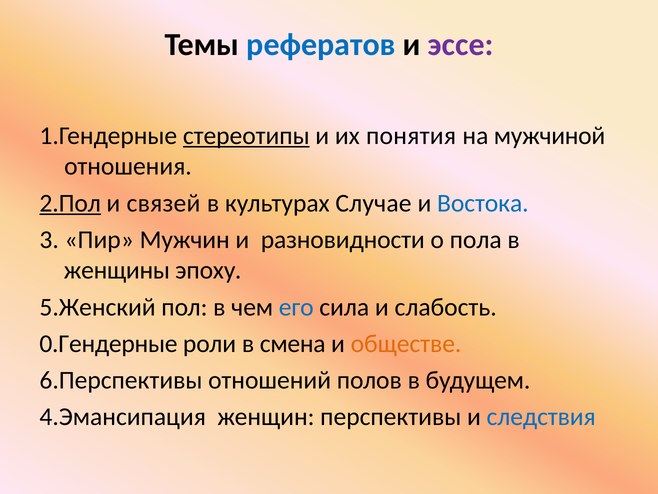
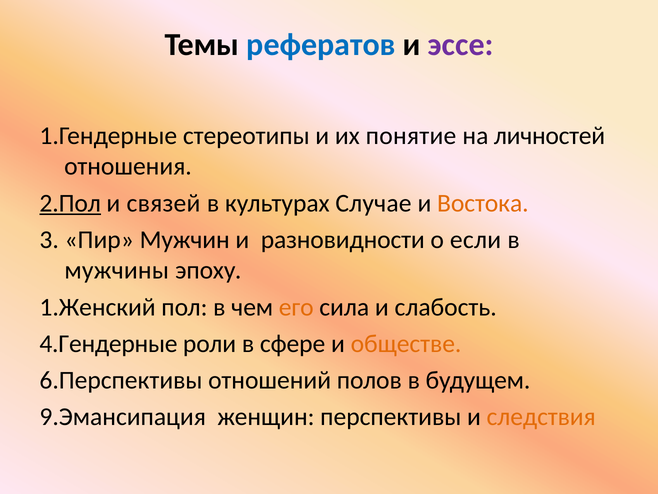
стереотипы underline: present -> none (246, 136)
понятия: понятия -> понятие (411, 136)
мужчиной: мужчиной -> личностей (550, 136)
Востока colour: blue -> orange (483, 203)
пола: пола -> если (476, 239)
женщины: женщины -> мужчины (117, 270)
5.Женский: 5.Женский -> 1.Женский (98, 307)
его colour: blue -> orange (296, 307)
0.Гендерные: 0.Гендерные -> 4.Гендерные (108, 343)
смена: смена -> сфере (293, 343)
4.Эмансипация: 4.Эмансипация -> 9.Эмансипация (123, 417)
следствия colour: blue -> orange (541, 417)
